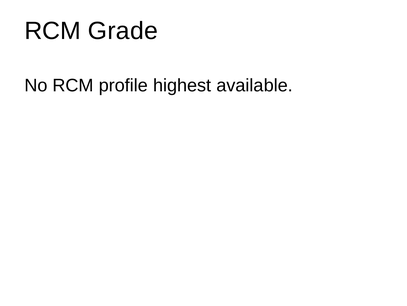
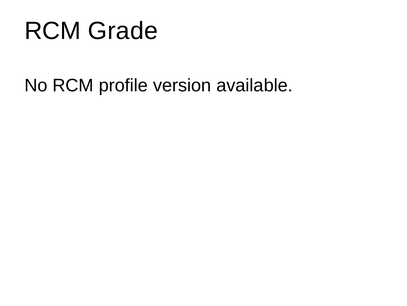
highest: highest -> version (182, 85)
